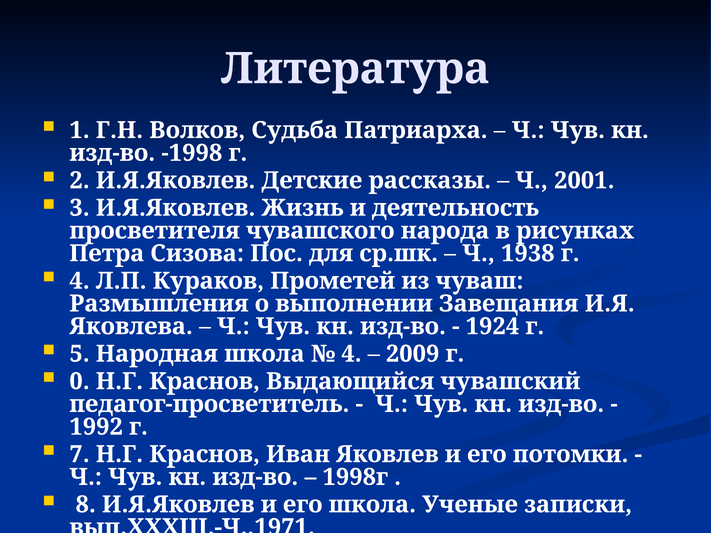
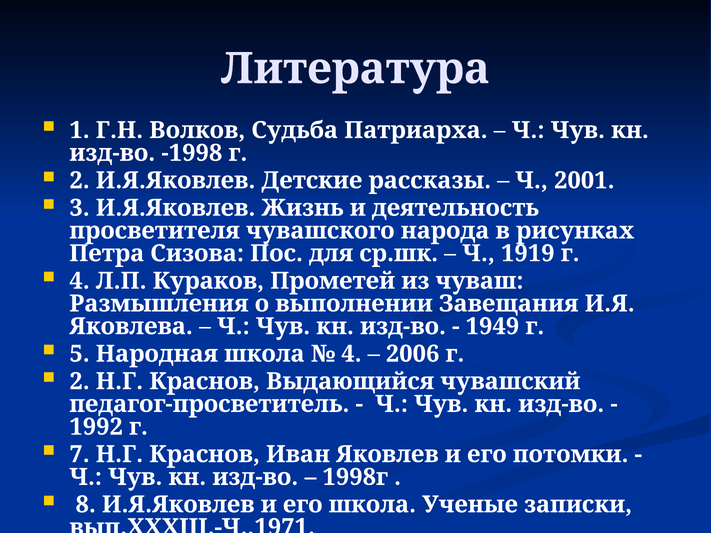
1938: 1938 -> 1919 (528, 254)
1924: 1924 -> 1949 (492, 327)
2009: 2009 -> 2006 (413, 354)
0: 0 -> 2 (80, 382)
